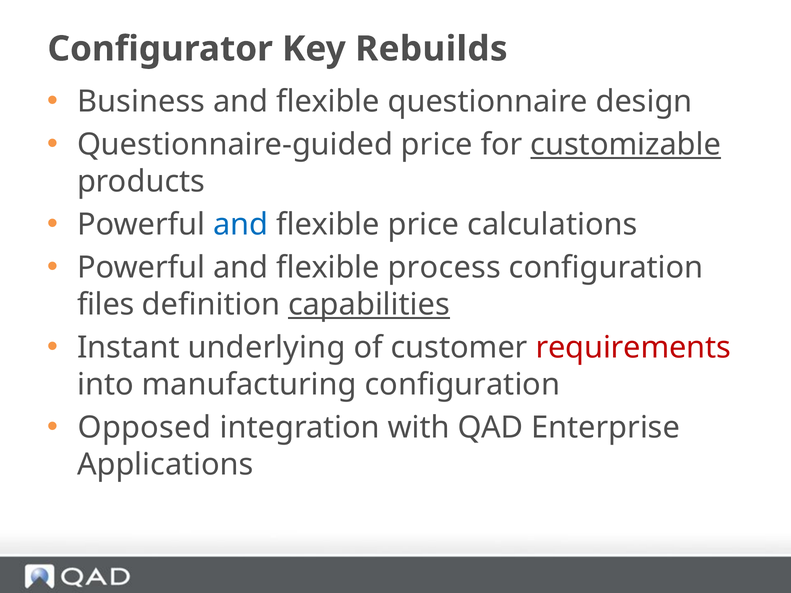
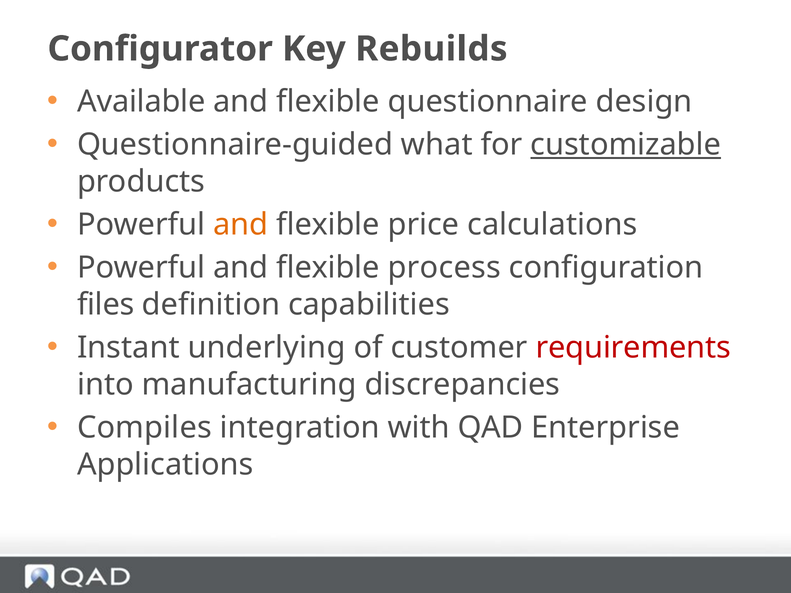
Business: Business -> Available (141, 102)
Questionnaire-guided price: price -> what (437, 145)
and colour: blue -> orange (241, 225)
capabilities underline: present -> none (369, 305)
manufacturing configuration: configuration -> discrepancies (462, 385)
Opposed: Opposed -> Compiles (144, 428)
